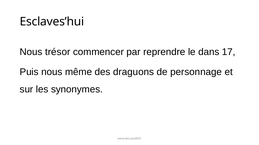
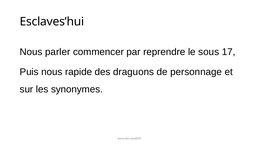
trésor: trésor -> parler (58, 52)
dans: dans -> sous (209, 52)
même: même -> rapide (79, 72)
